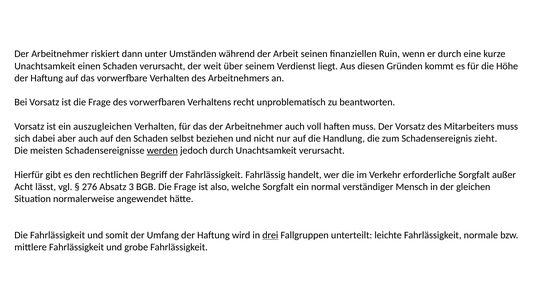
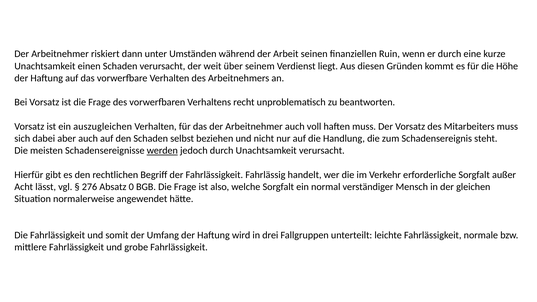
zieht: zieht -> steht (486, 139)
3: 3 -> 0 (131, 187)
drei underline: present -> none (270, 235)
